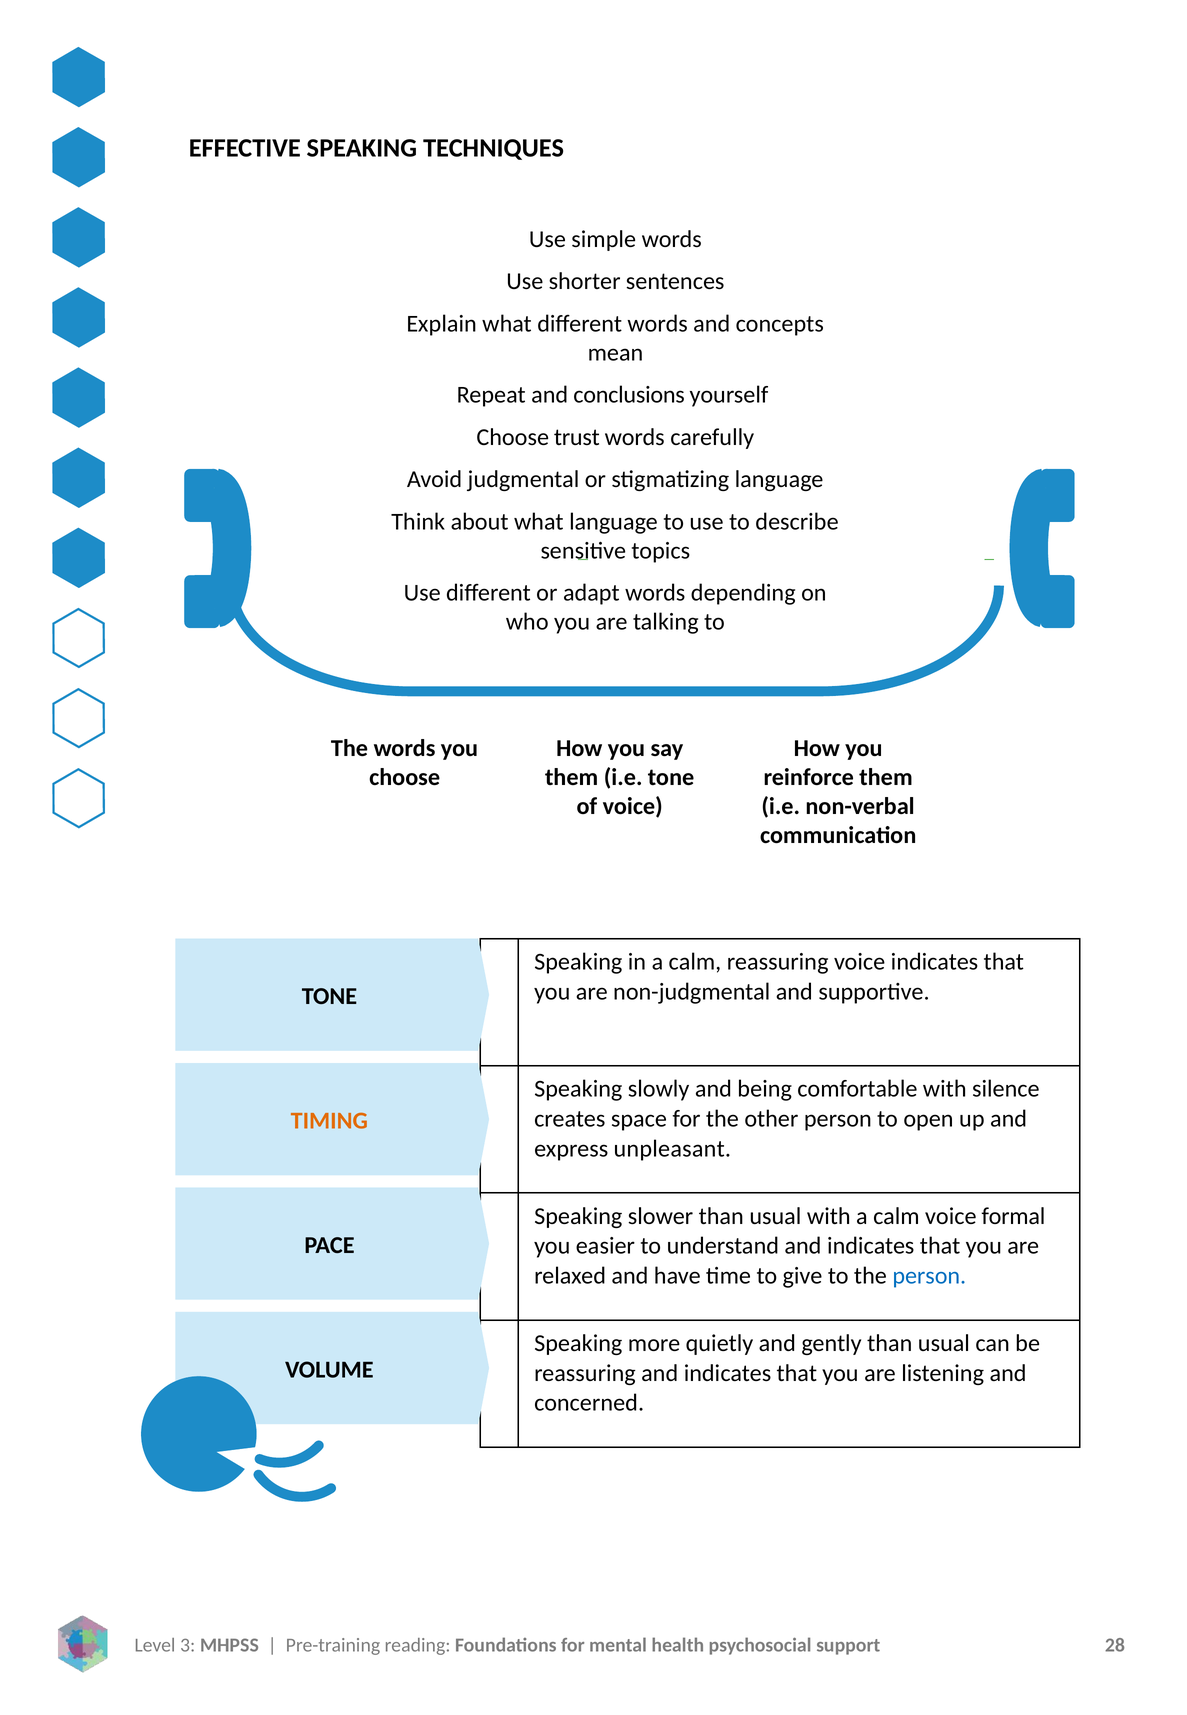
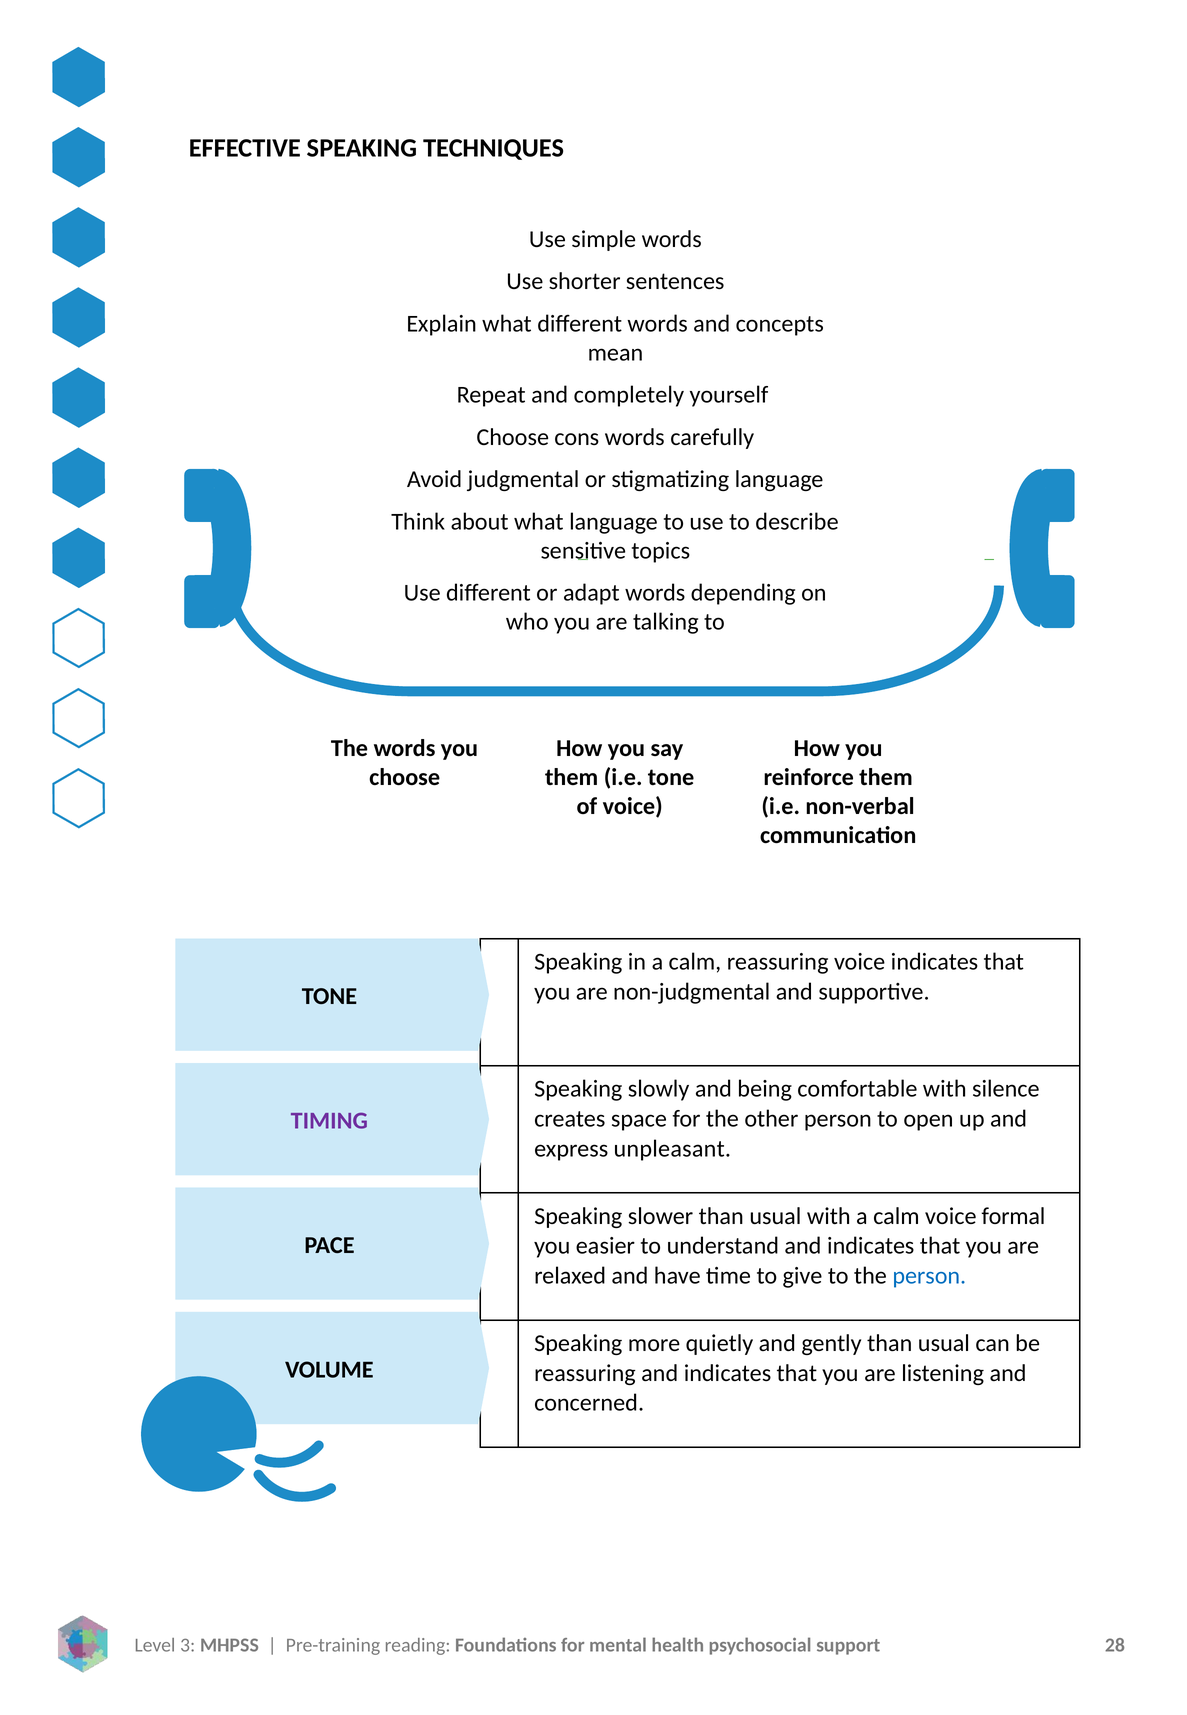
conclusions: conclusions -> completely (629, 395)
trust: trust -> cons (577, 437)
TIMING colour: orange -> purple (329, 1121)
